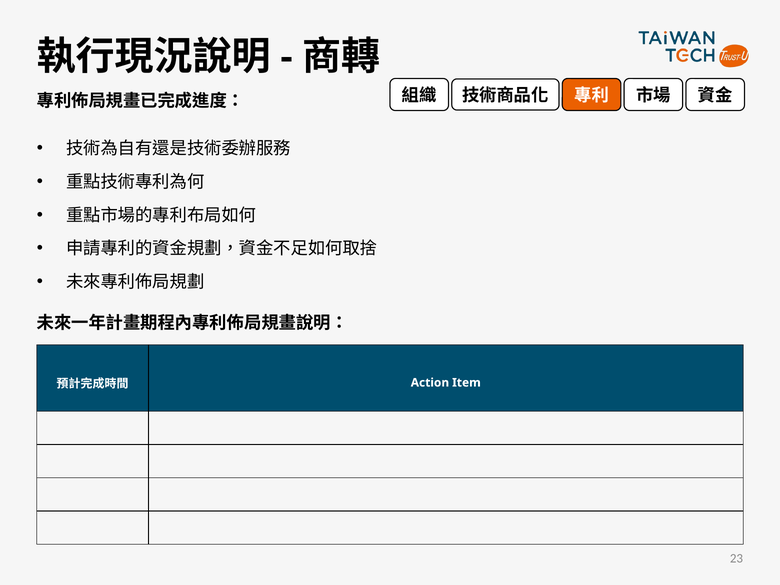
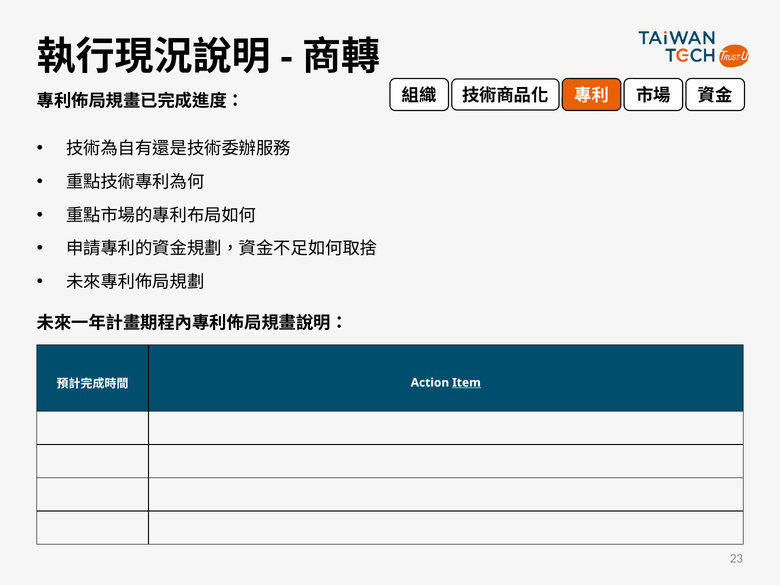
Item underline: none -> present (466, 383)
